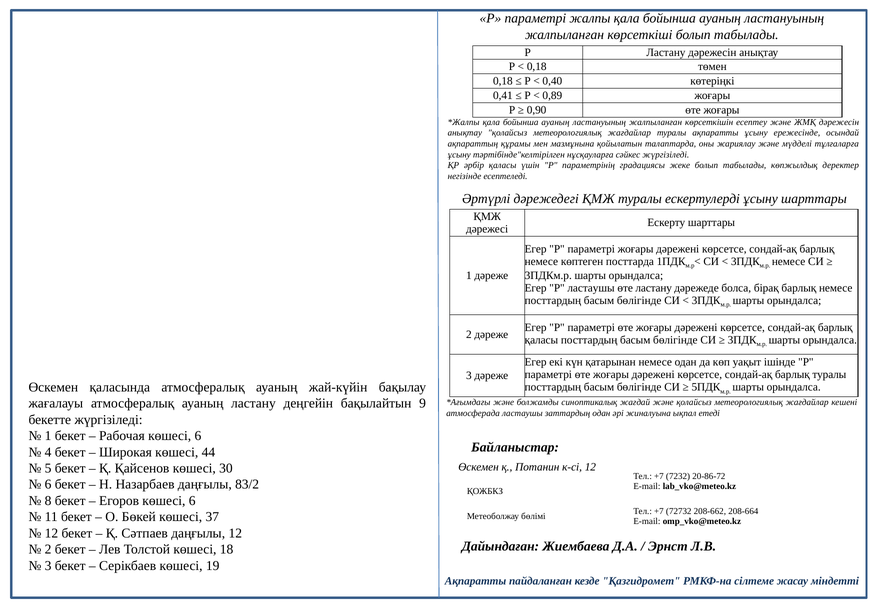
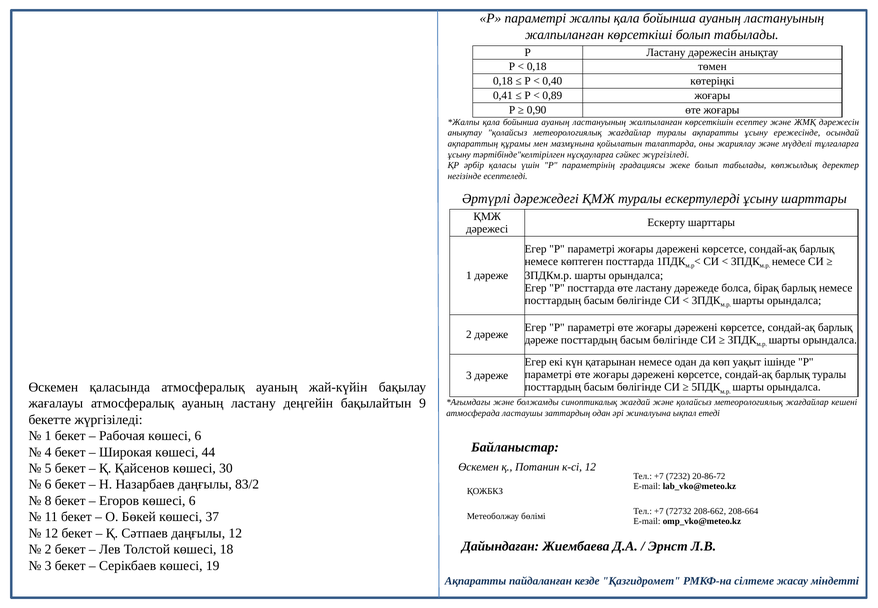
P ластаушы: ластаушы -> посттарда (591, 288)
қаласы: қаласы -> дәреже (541, 340)
